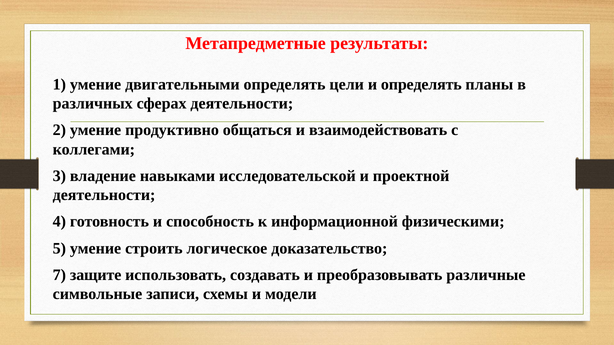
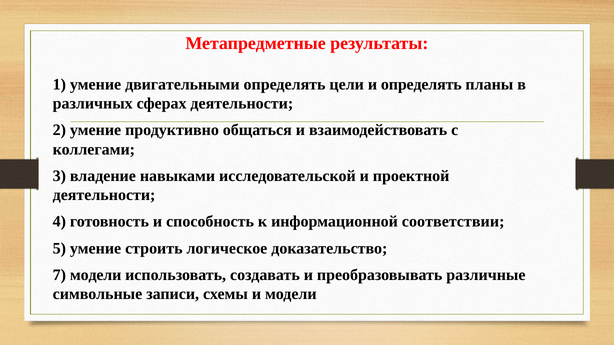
физическими: физическими -> соответствии (453, 222)
7 защите: защите -> модели (96, 275)
